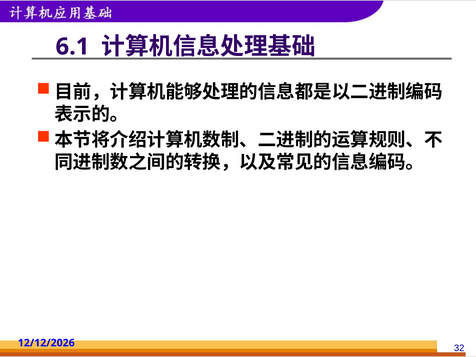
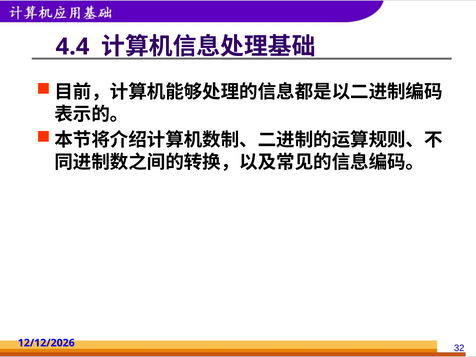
6.1: 6.1 -> 4.4 (72, 47)
